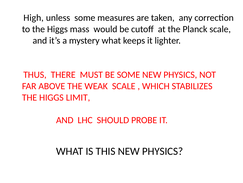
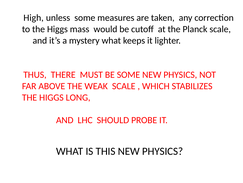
LIMIT: LIMIT -> LONG (78, 97)
